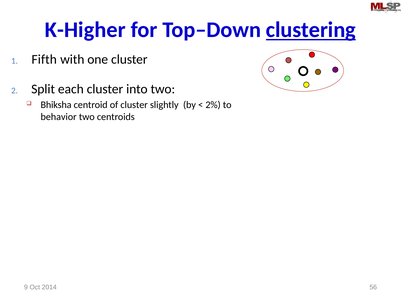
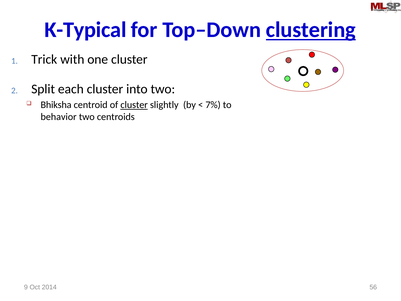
K-Higher: K-Higher -> K-Typical (86, 30)
Fifth: Fifth -> Trick (44, 59)
cluster underline: none -> present (134, 105)
2%: 2% -> 7% (213, 105)
